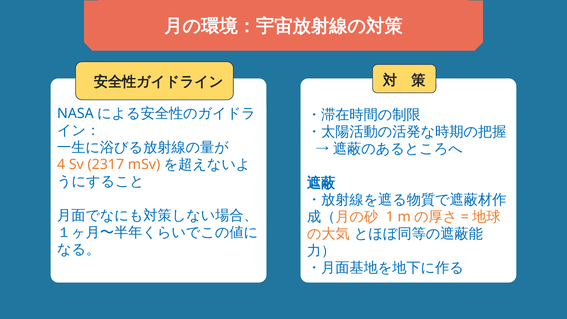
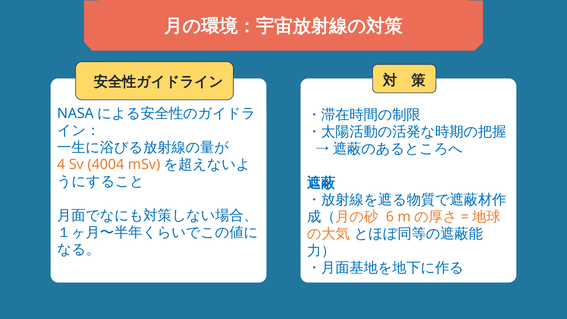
2317: 2317 -> 4004 (106, 164)
1: 1 -> 6 (390, 217)
